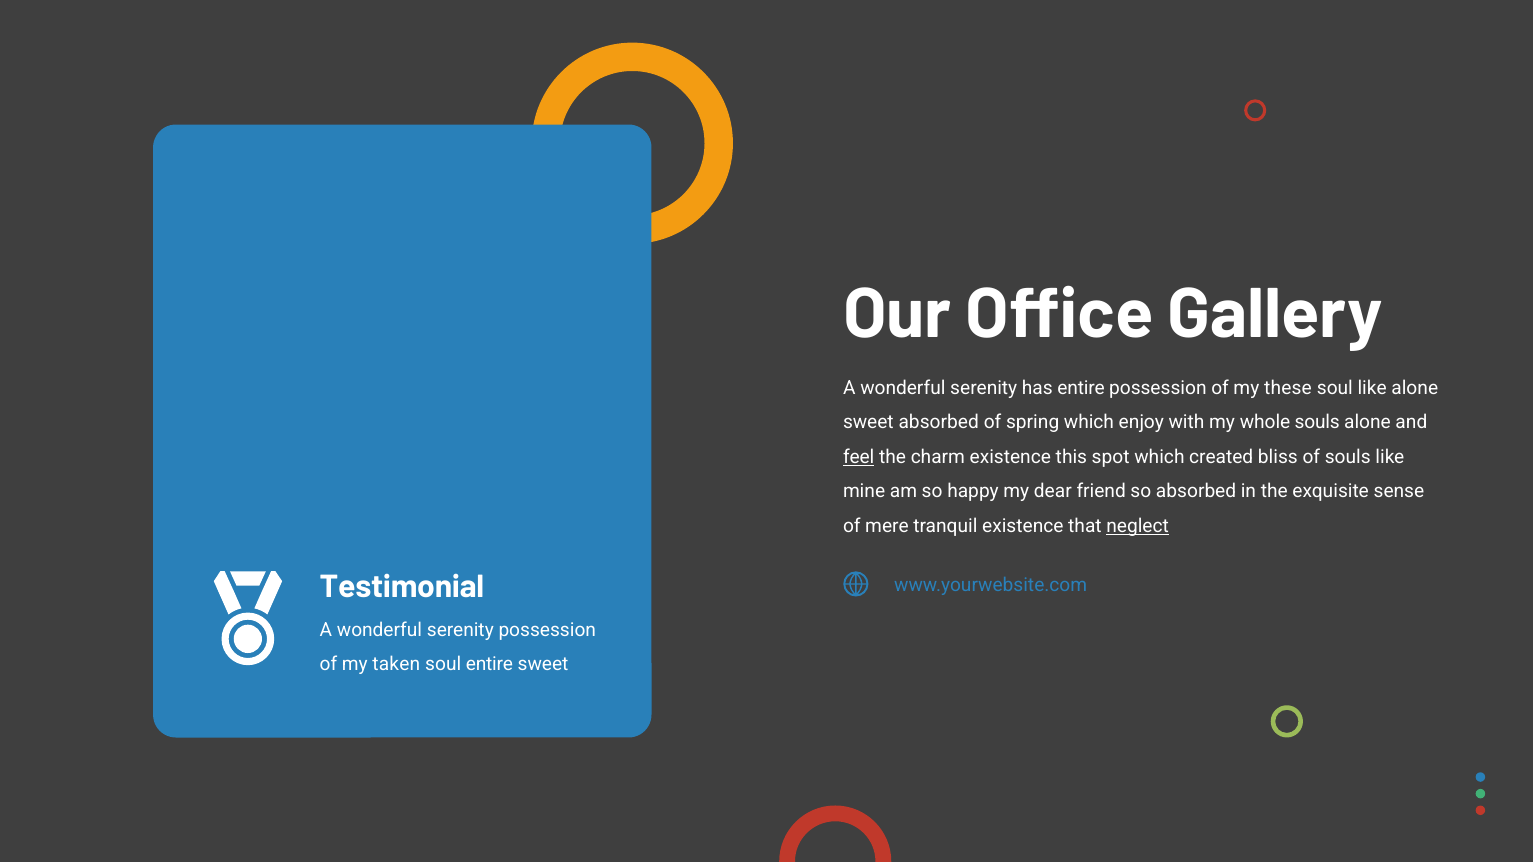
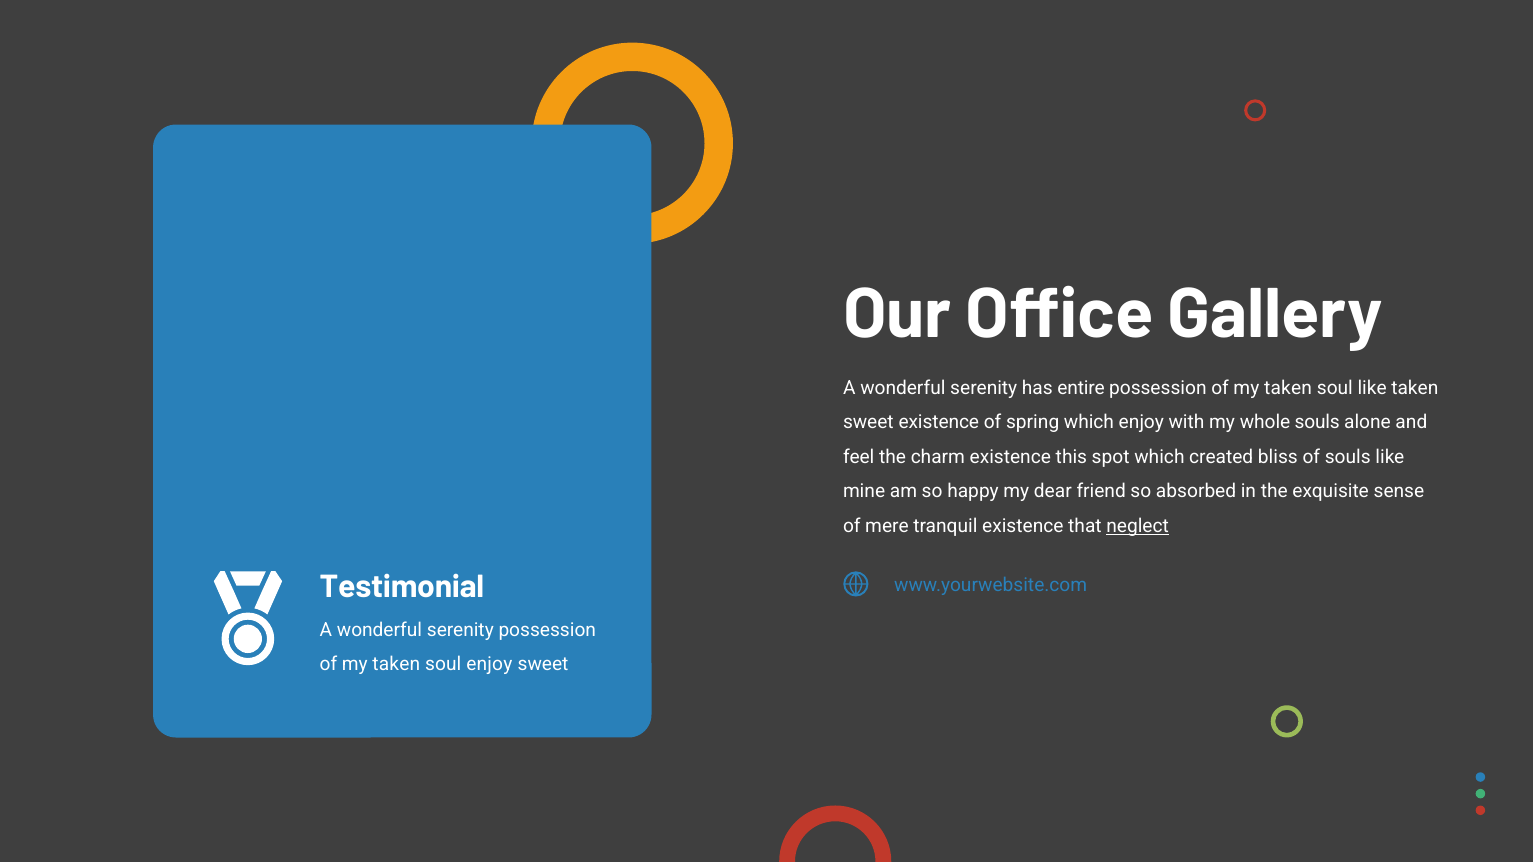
these: these -> taken (1288, 388)
like alone: alone -> taken (1415, 388)
sweet absorbed: absorbed -> existence (939, 423)
feel underline: present -> none (859, 457)
soul entire: entire -> enjoy (489, 665)
